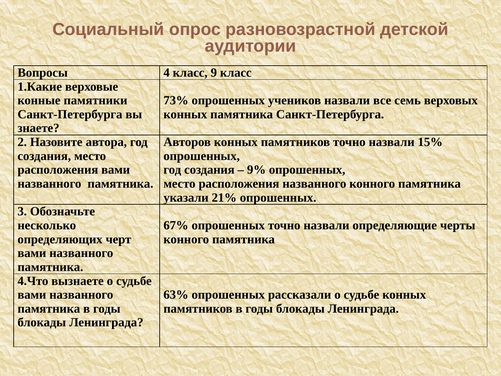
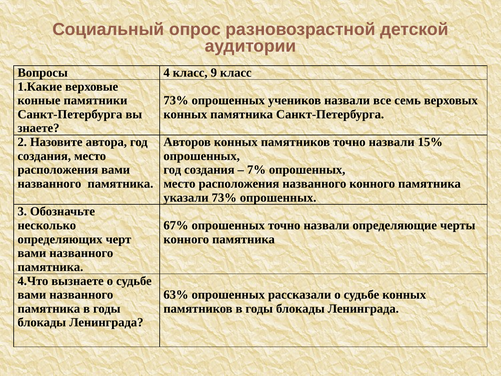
9%: 9% -> 7% (256, 170)
указали 21%: 21% -> 73% (224, 197)
